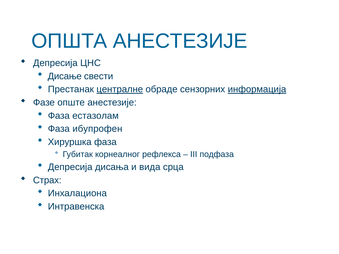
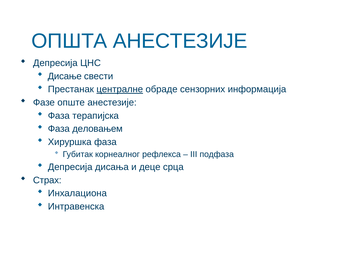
информација underline: present -> none (257, 89)
естазолам: естазолам -> терапијска (96, 116)
ибупрофен: ибупрофен -> деловањем (97, 129)
вида: вида -> деце (150, 167)
